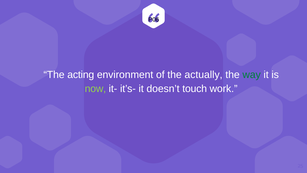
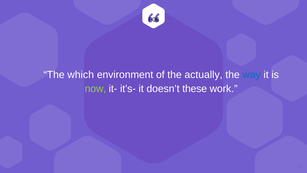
acting: acting -> which (81, 74)
way colour: green -> blue (252, 74)
touch: touch -> these (195, 89)
